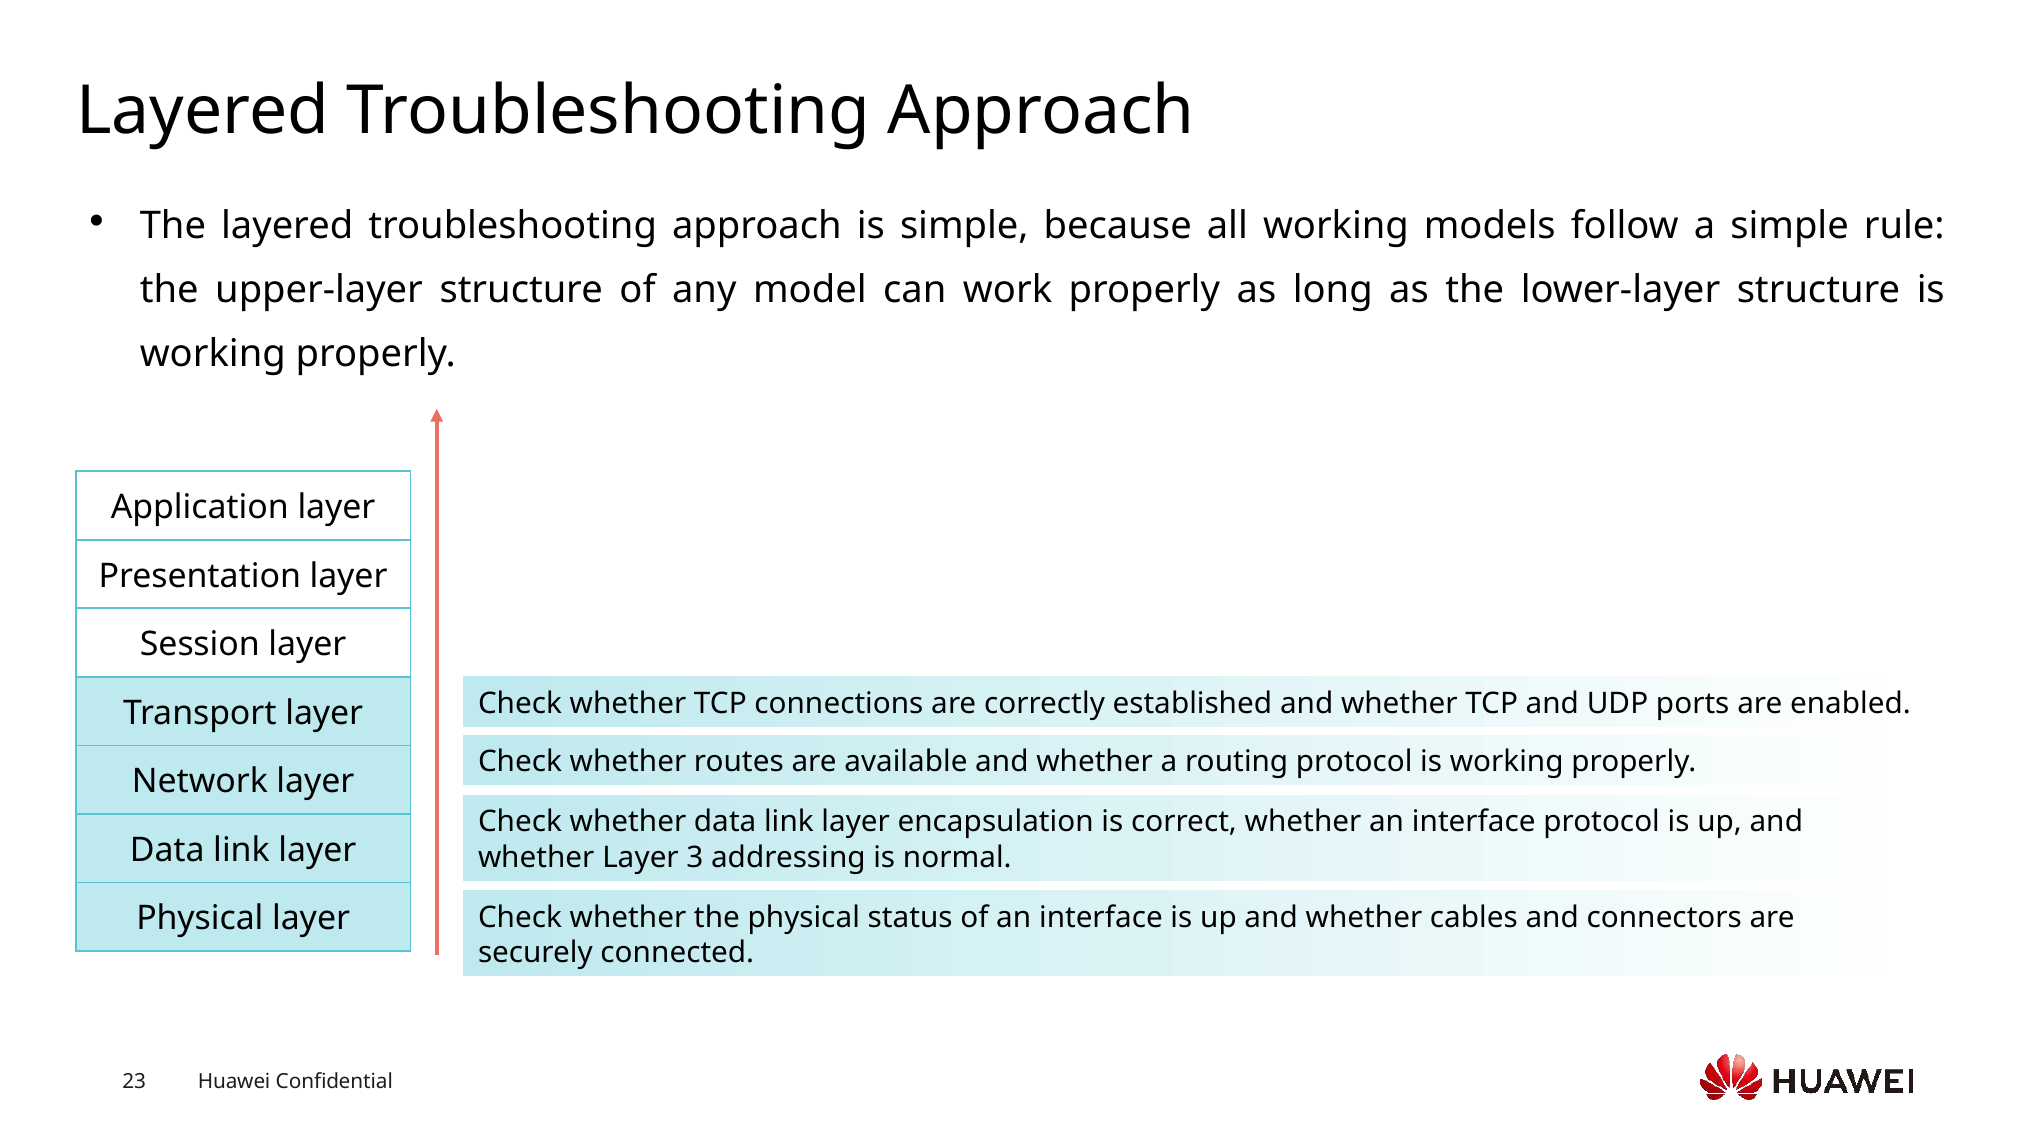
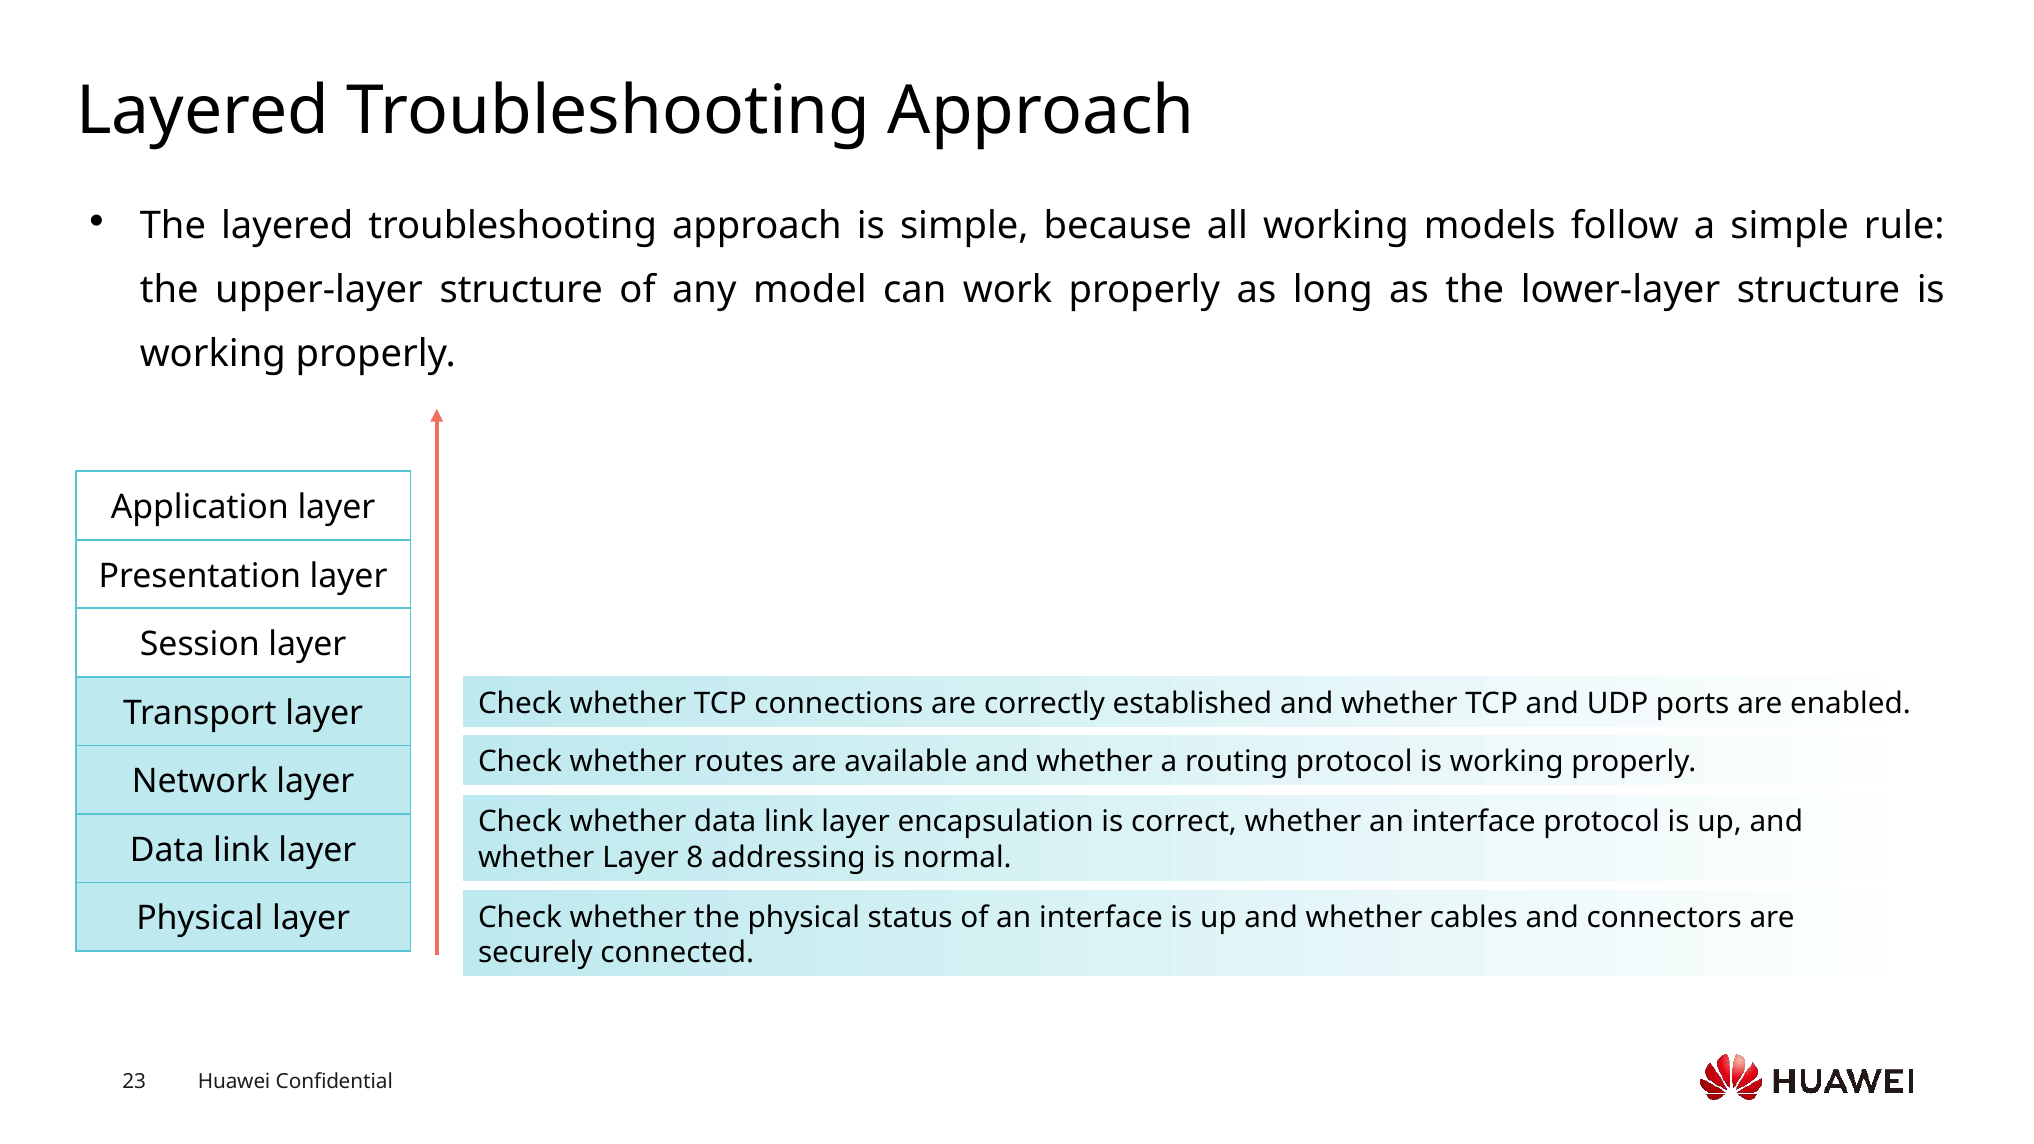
3: 3 -> 8 (695, 858)
